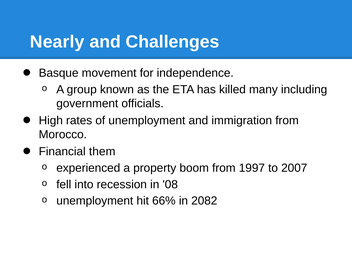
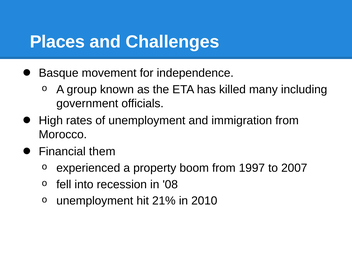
Nearly: Nearly -> Places (57, 42)
66%: 66% -> 21% (164, 201)
2082: 2082 -> 2010 (204, 201)
